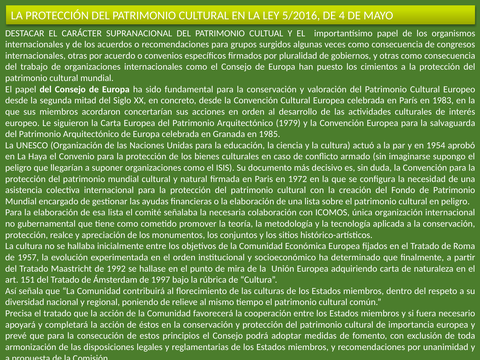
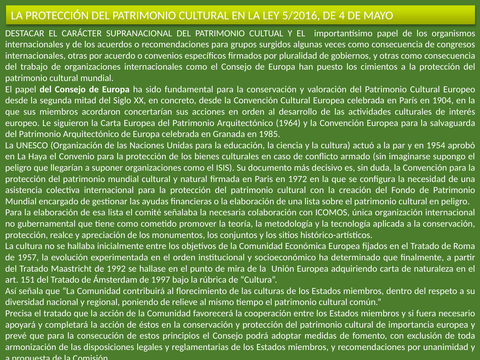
1983: 1983 -> 1904 (443, 101)
1979: 1979 -> 1964 (288, 123)
